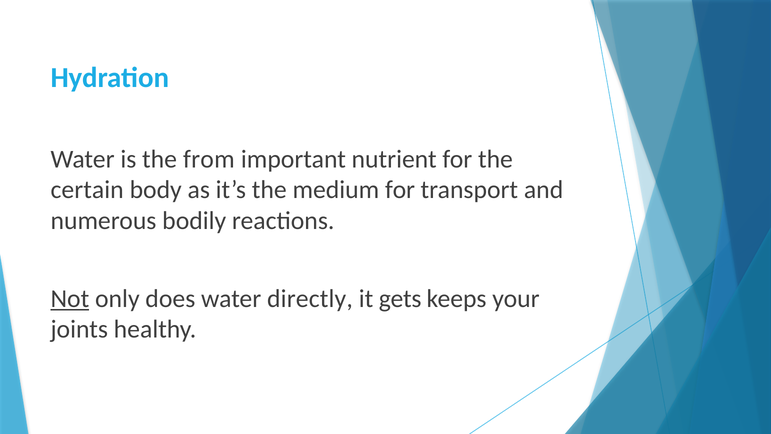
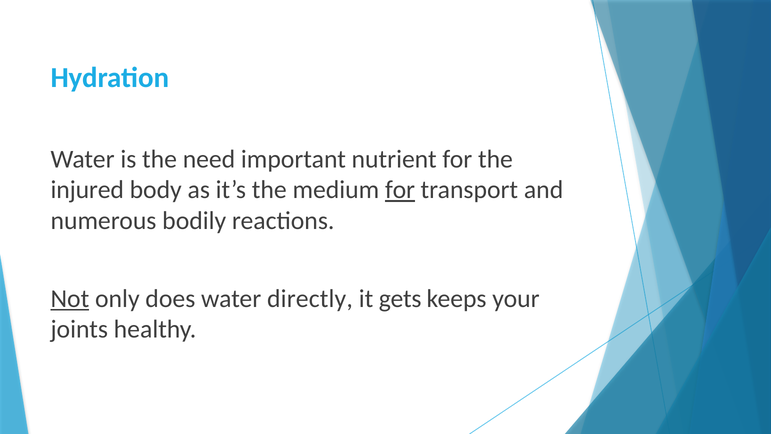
from: from -> need (209, 159)
certain: certain -> injured (87, 190)
for underline: none -> present (400, 190)
